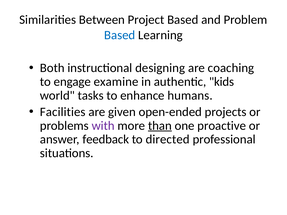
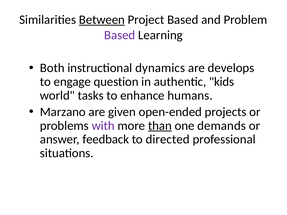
Between underline: none -> present (102, 20)
Based colour: blue -> purple (120, 35)
designing: designing -> dynamics (160, 68)
coaching: coaching -> develops (231, 68)
examine: examine -> question (116, 82)
Facilities: Facilities -> Marzano (63, 112)
proactive: proactive -> demands (222, 126)
